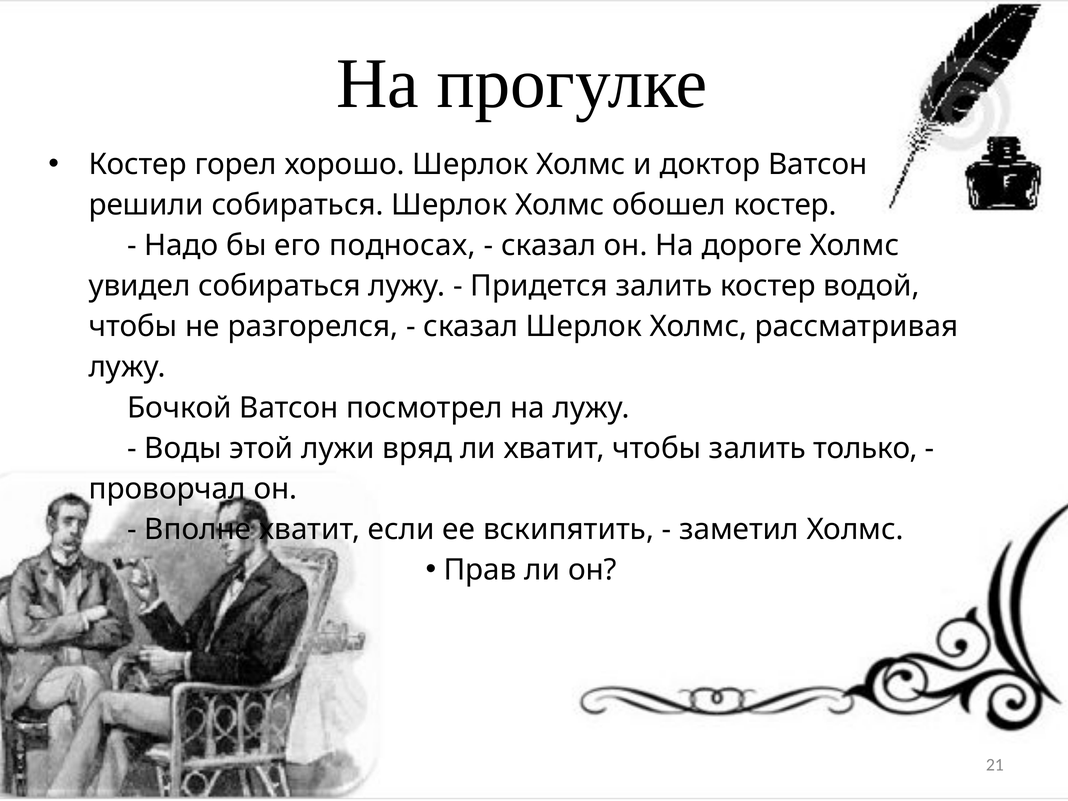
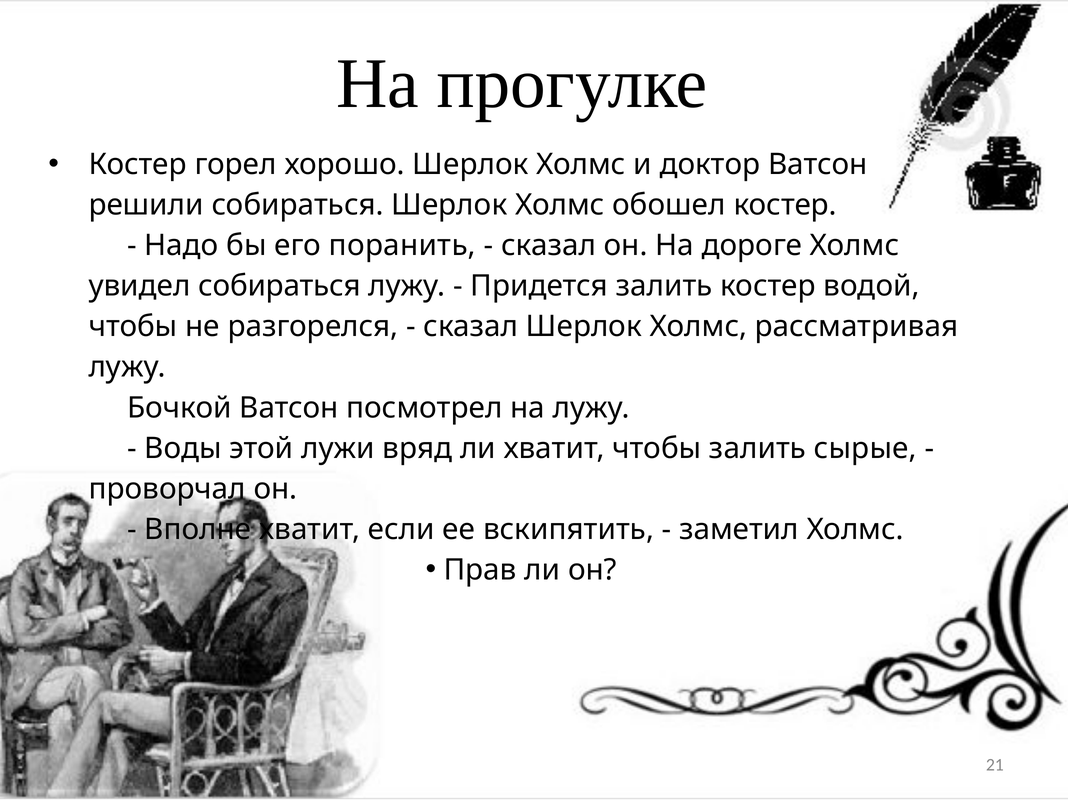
подносах: подносах -> поранить (402, 245)
только: только -> сырые (865, 448)
